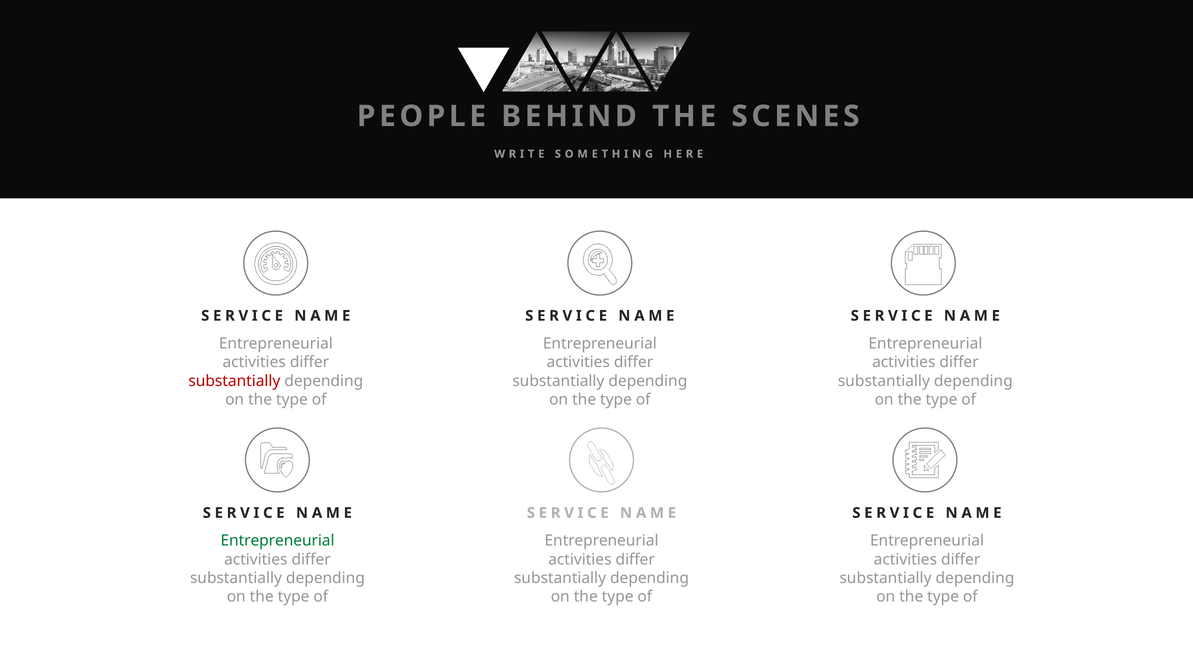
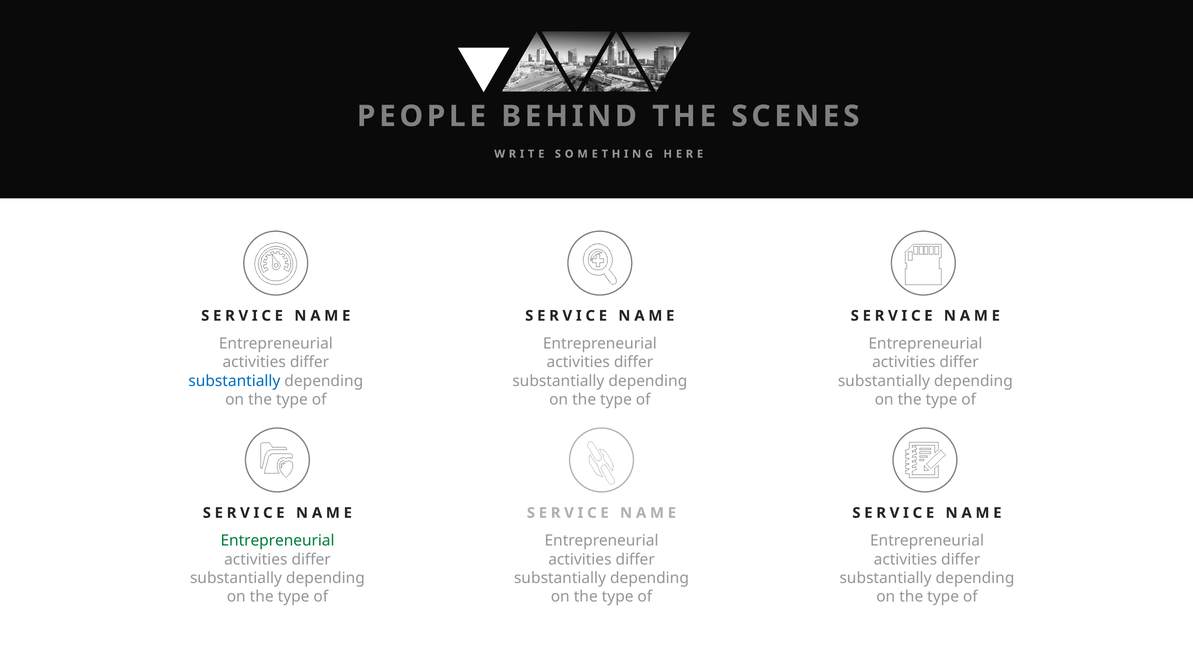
substantially colour: red -> blue (234, 381)
